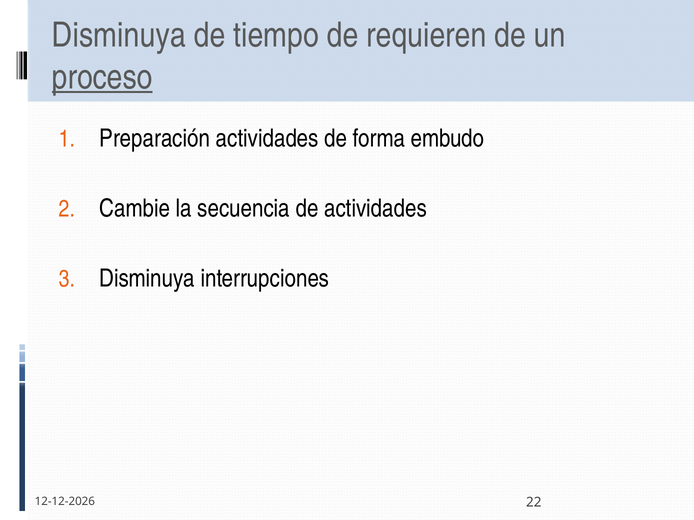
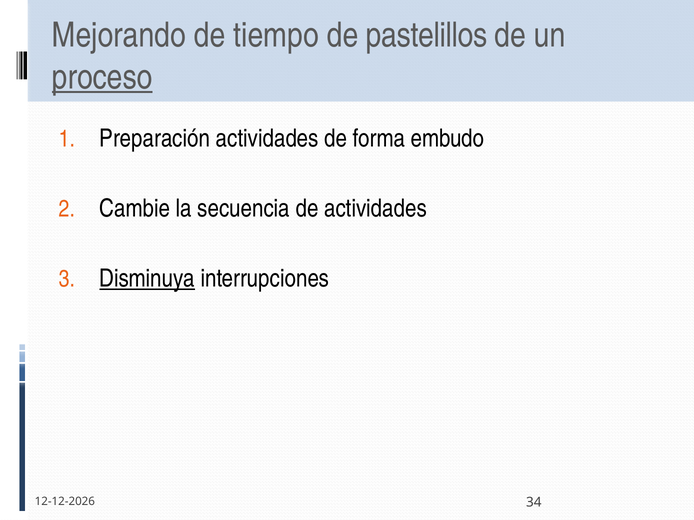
Disminuya: Disminuya -> Mejorando (119, 36)
requieren: requieren -> pastelillos (427, 36)
Disminuya underline: none -> present (147, 279)
22: 22 -> 34 (534, 503)
